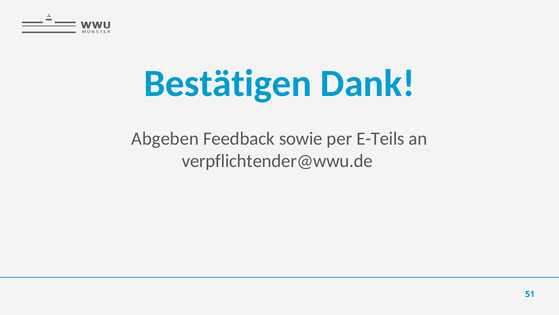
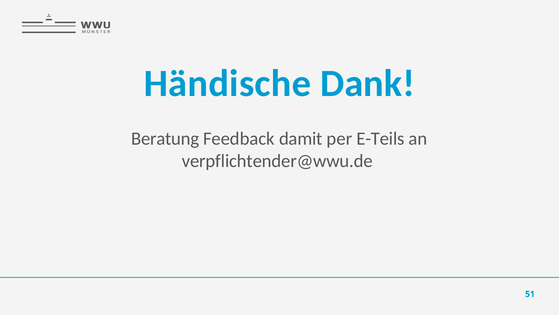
Bestätigen: Bestätigen -> Händische (227, 83)
Abgeben: Abgeben -> Beratung (165, 138)
sowie: sowie -> damit (301, 138)
